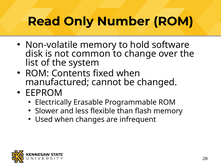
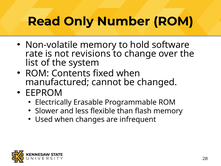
disk: disk -> rate (34, 54)
common: common -> revisions (91, 54)
